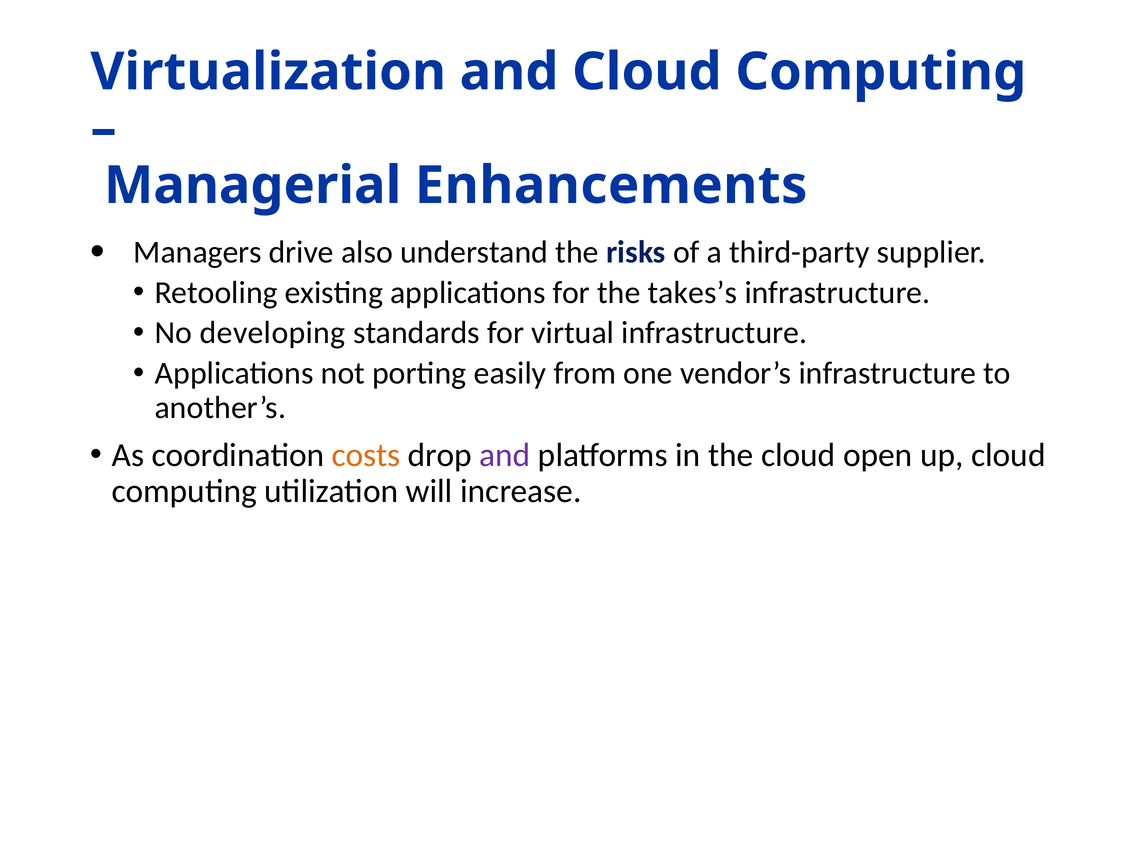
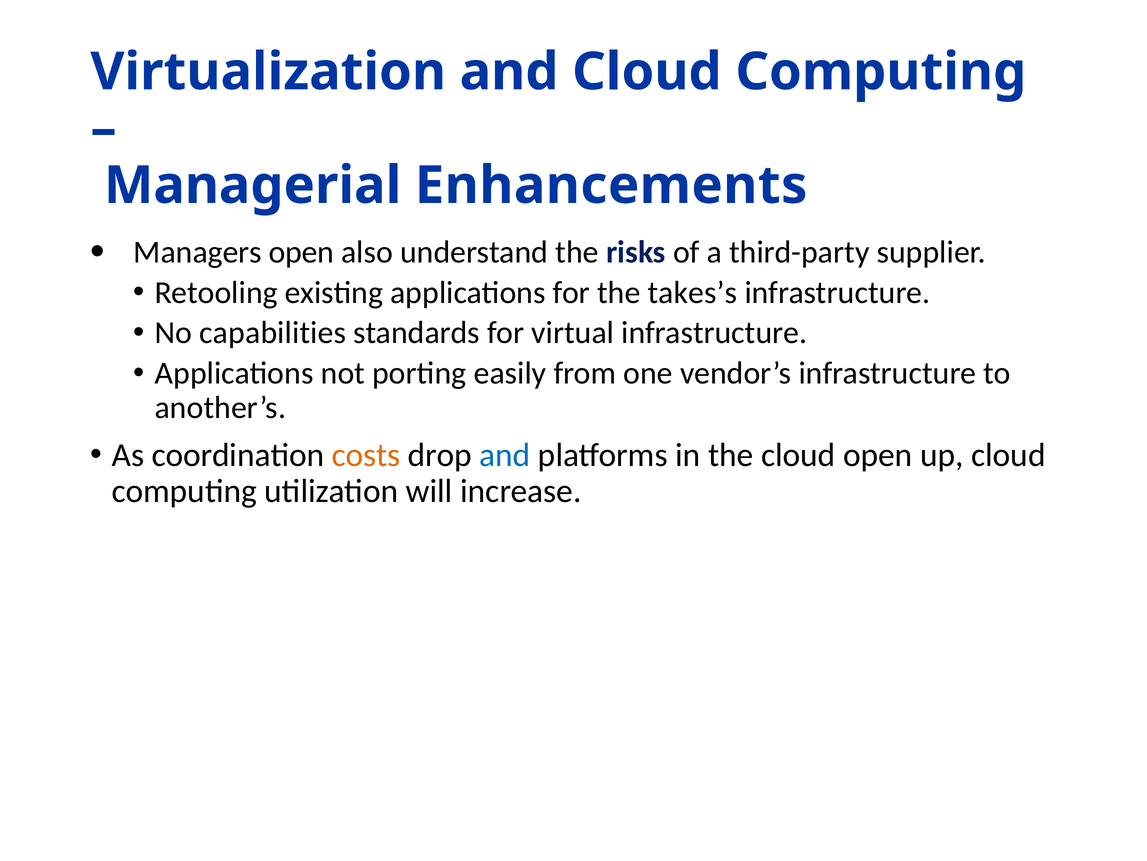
Managers drive: drive -> open (301, 252)
developing: developing -> capabilities (273, 333)
and colour: purple -> blue (505, 455)
